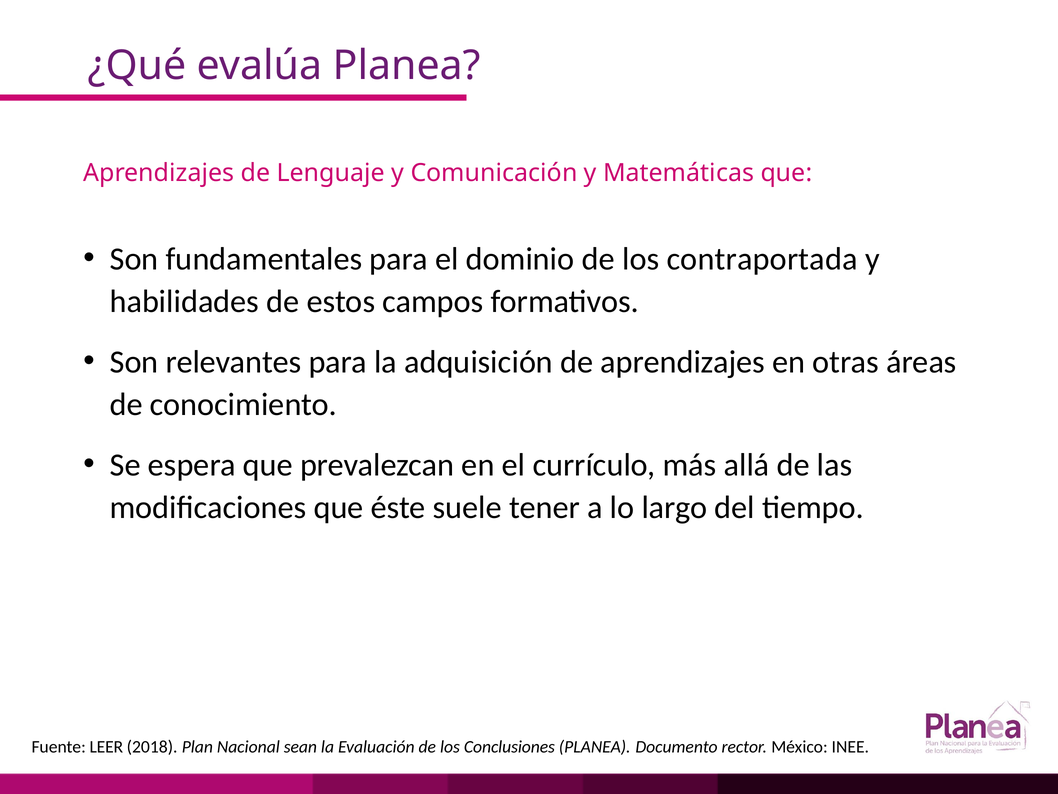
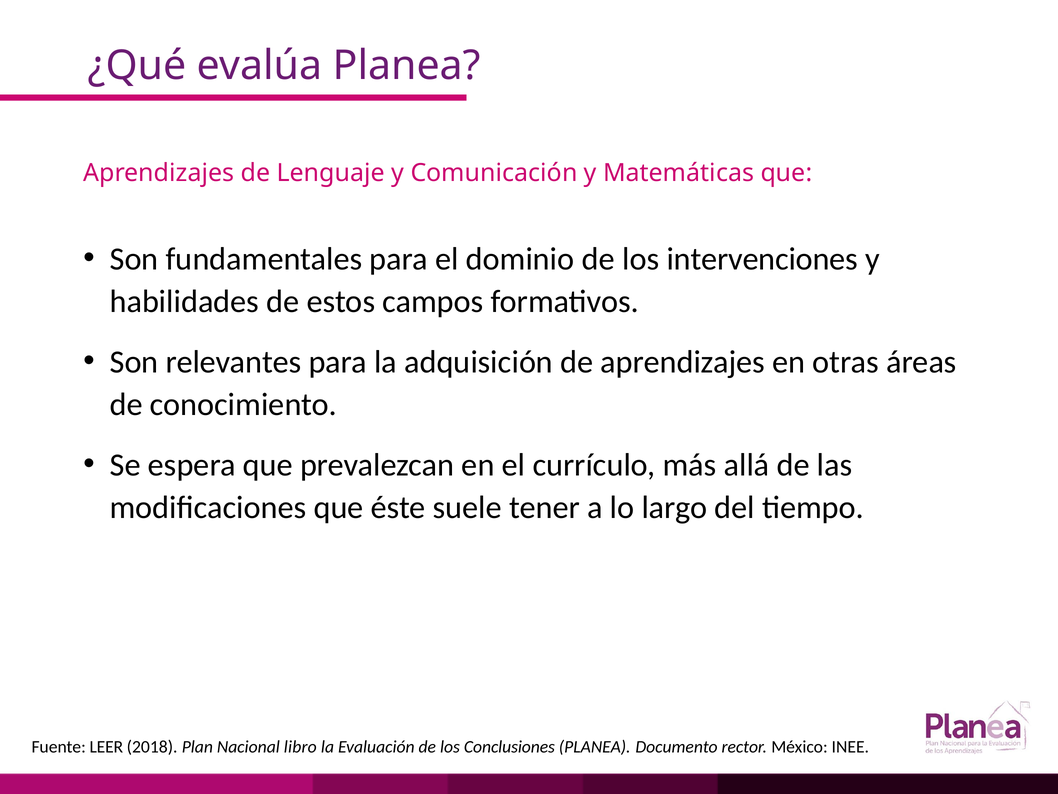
contraportada: contraportada -> intervenciones (762, 259)
sean: sean -> libro (300, 746)
